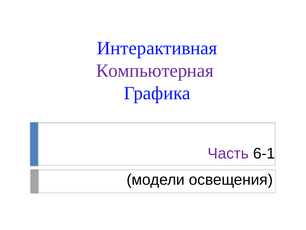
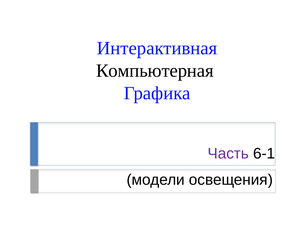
Компьютерная colour: purple -> black (155, 70)
